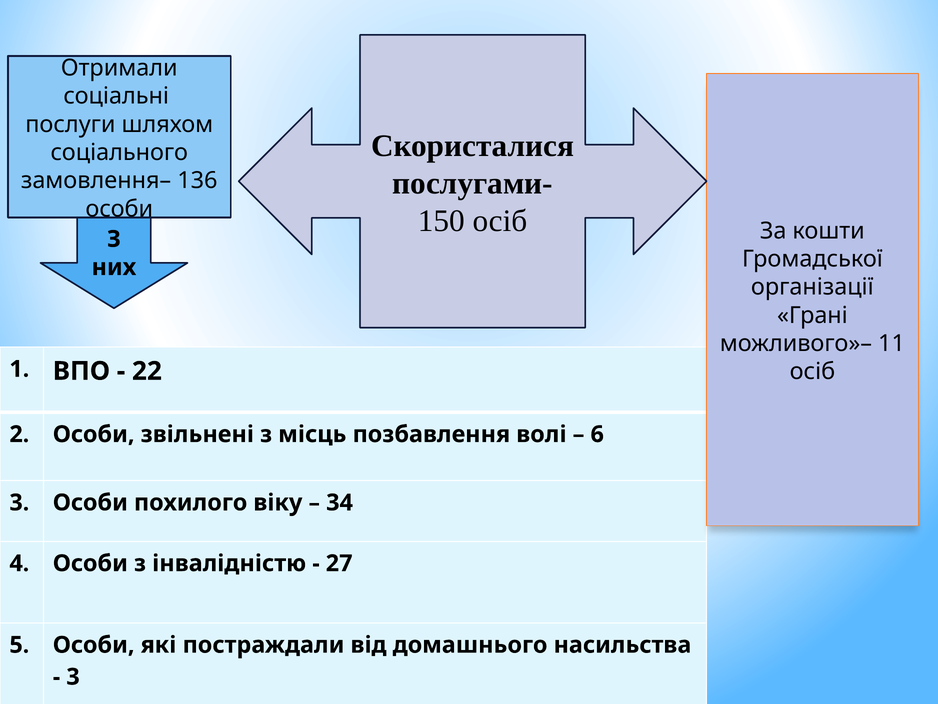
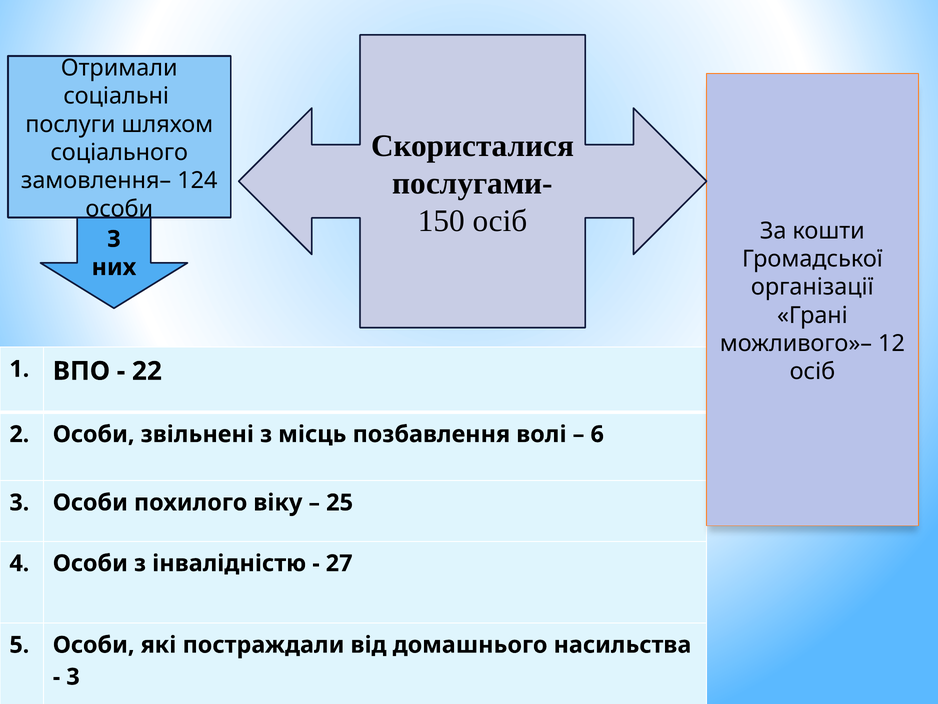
136: 136 -> 124 (197, 181)
11: 11 -> 12 (892, 343)
34: 34 -> 25 (340, 502)
